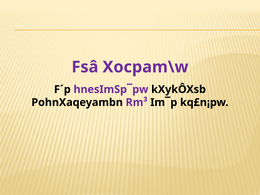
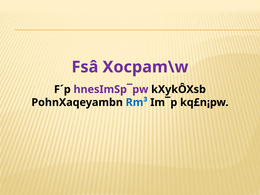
Rm³ colour: purple -> blue (137, 102)
